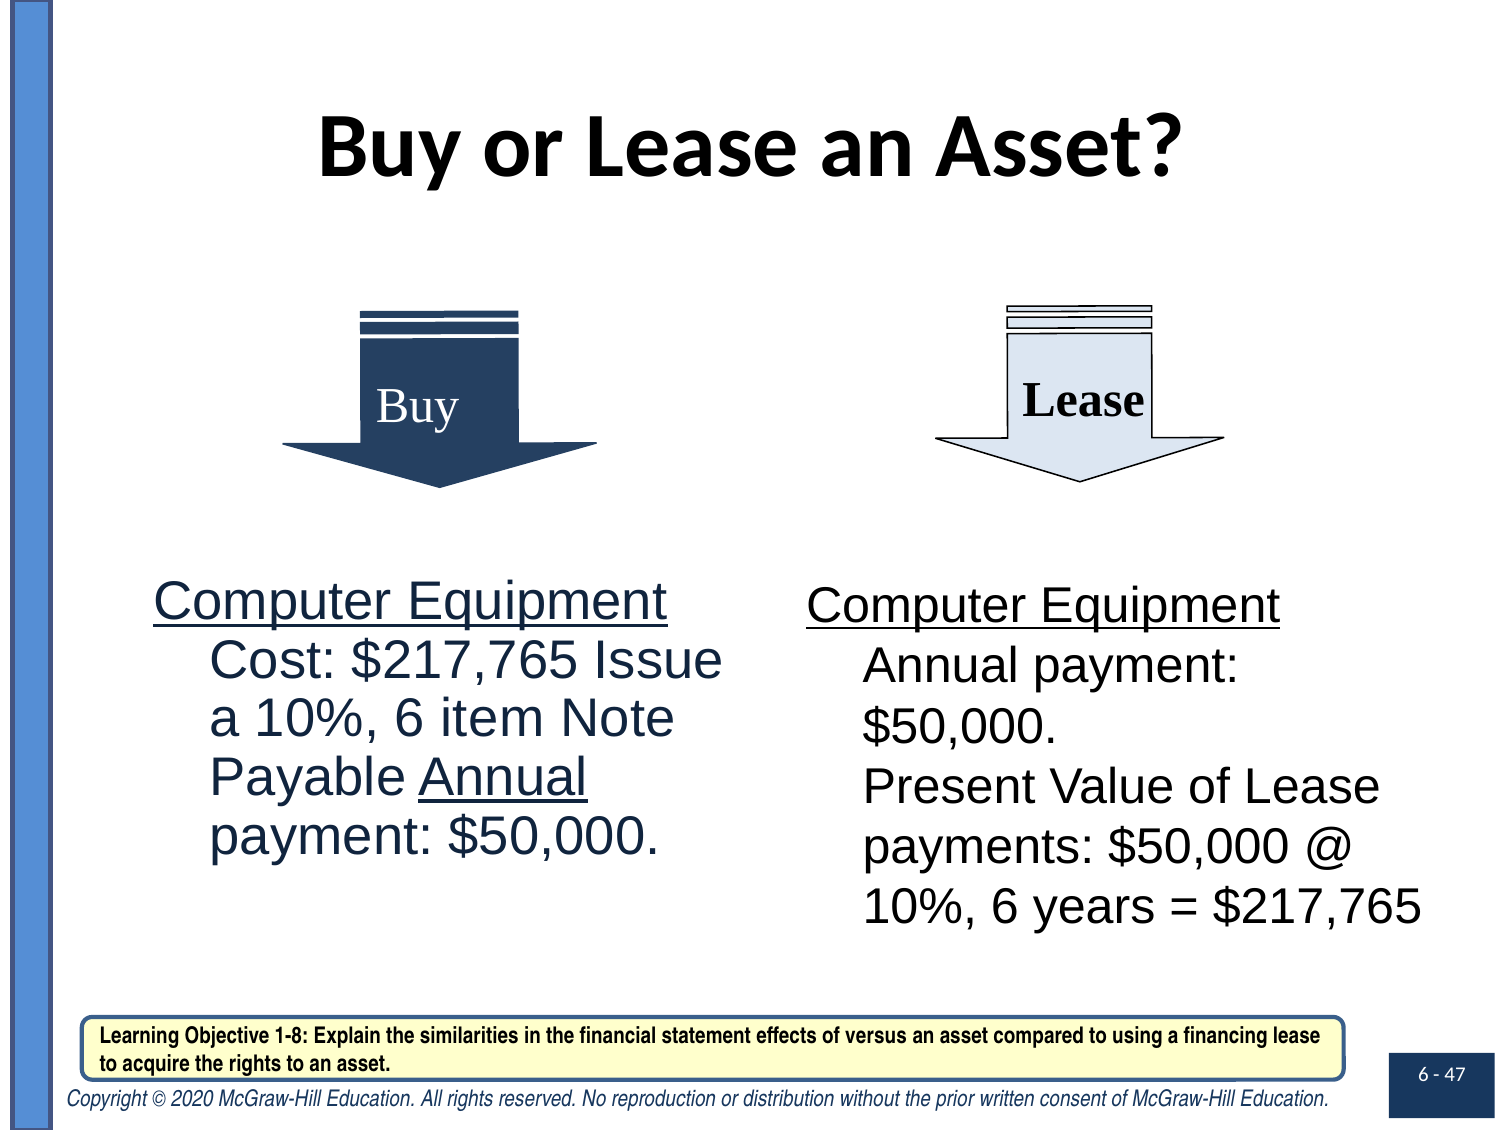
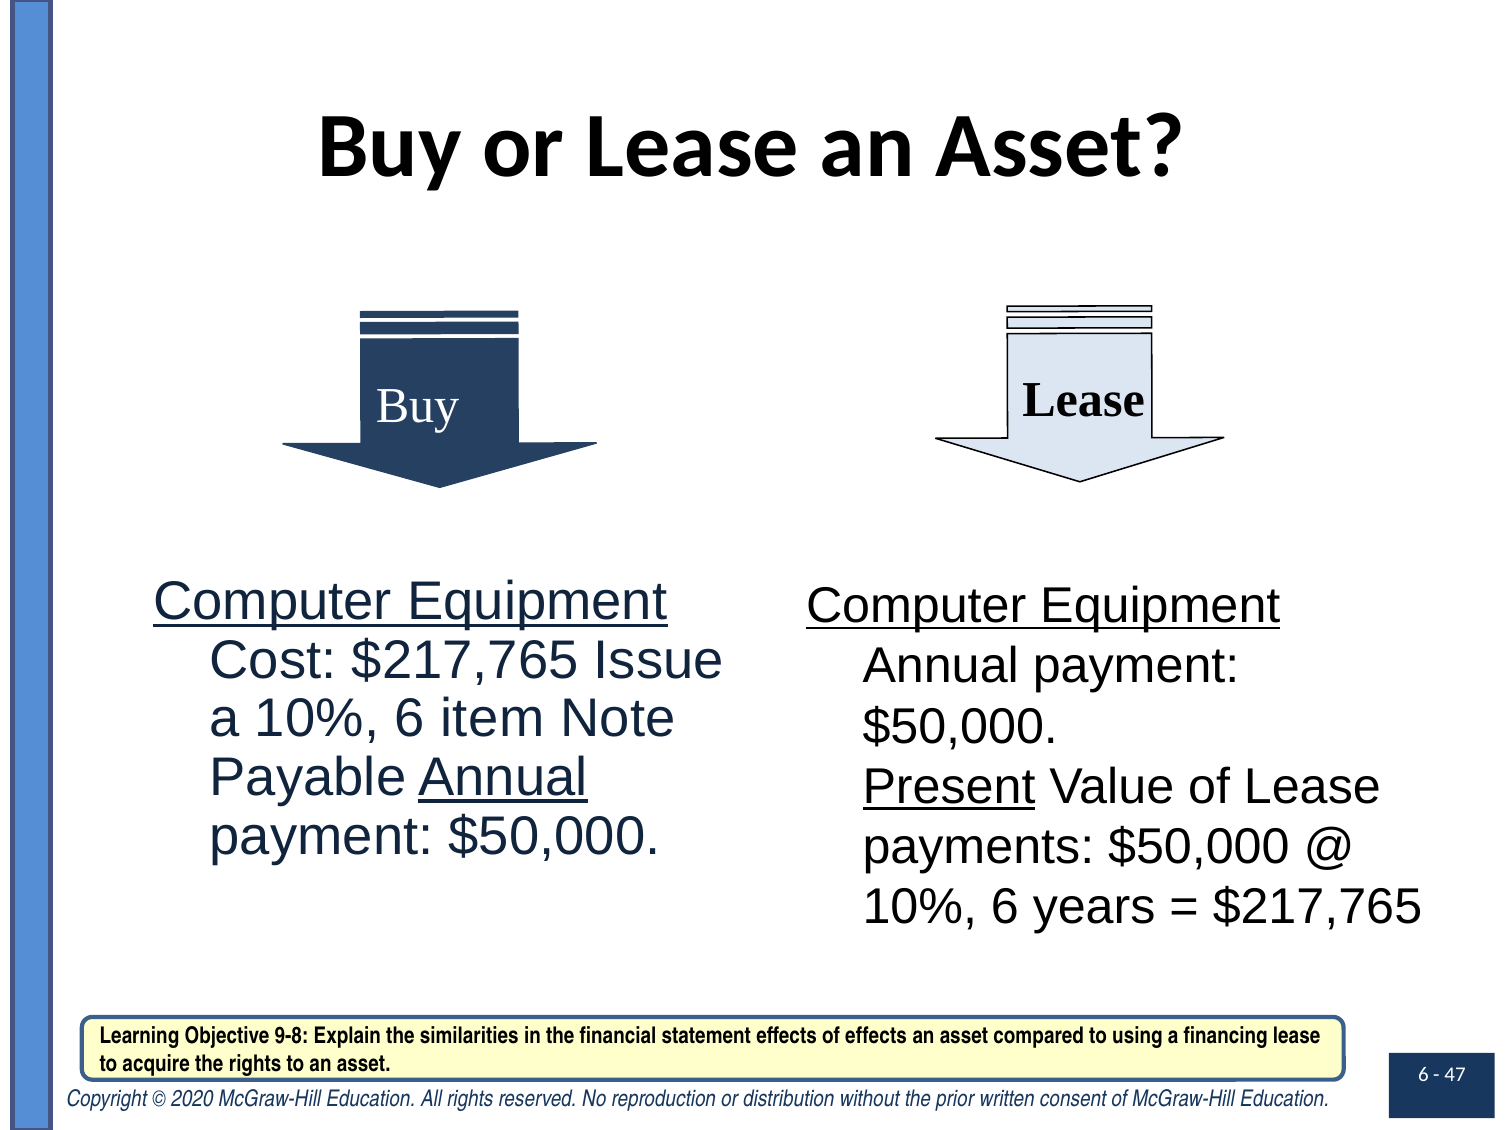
Present underline: none -> present (949, 787)
1-8: 1-8 -> 9-8 (291, 1036)
of versus: versus -> effects (876, 1036)
